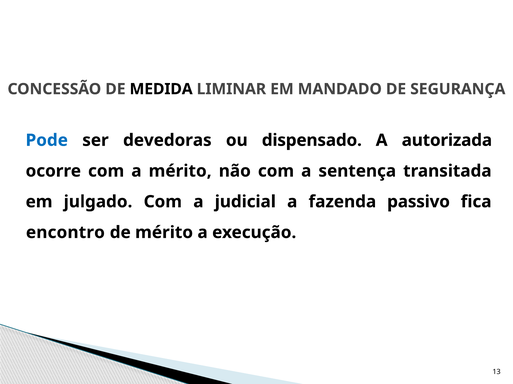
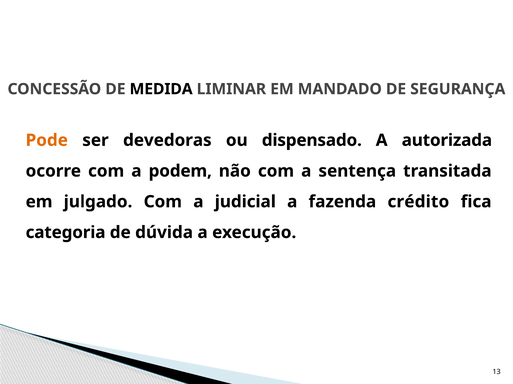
Pode colour: blue -> orange (47, 141)
a mérito: mérito -> podem (180, 171)
passivo: passivo -> crédito (418, 202)
encontro: encontro -> categoria (66, 233)
de mérito: mérito -> dúvida (164, 233)
